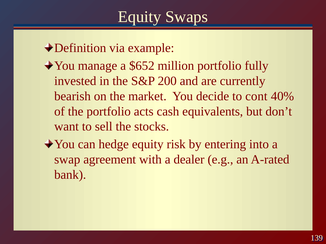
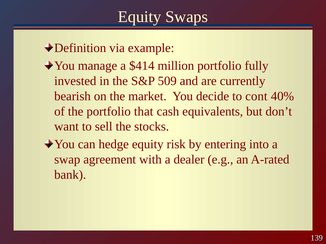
$652: $652 -> $414 (142, 66)
200: 200 -> 509 (167, 81)
acts: acts -> that (144, 112)
